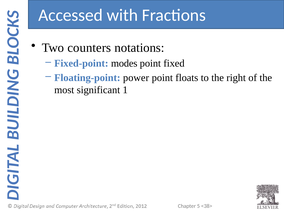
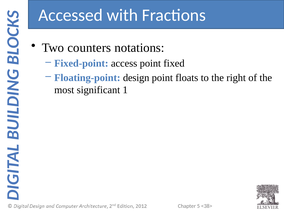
modes: modes -> access (124, 63)
power: power -> design (136, 78)
